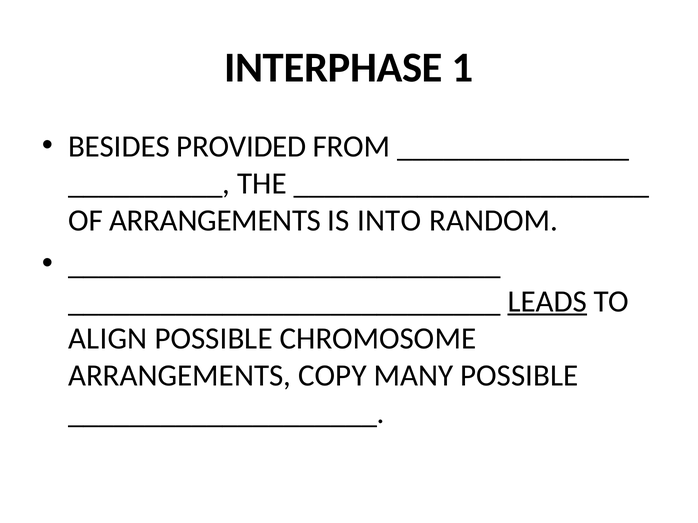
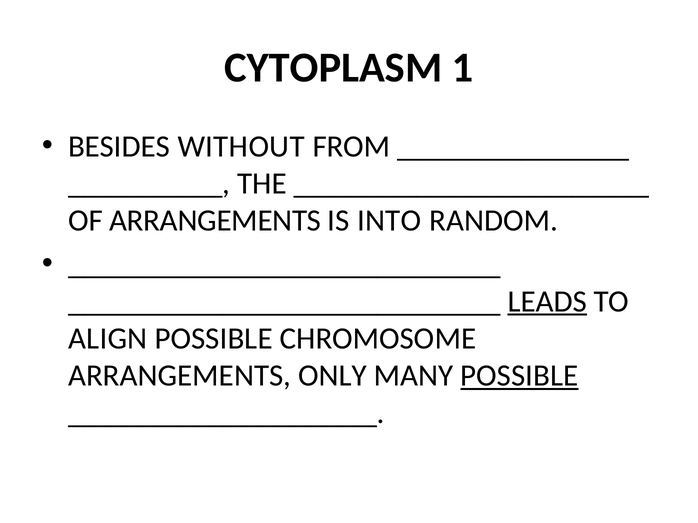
INTERPHASE: INTERPHASE -> CYTOPLASM (333, 68)
PROVIDED: PROVIDED -> WITHOUT (241, 146)
COPY: COPY -> ONLY (332, 376)
POSSIBLE underline: none -> present (519, 376)
